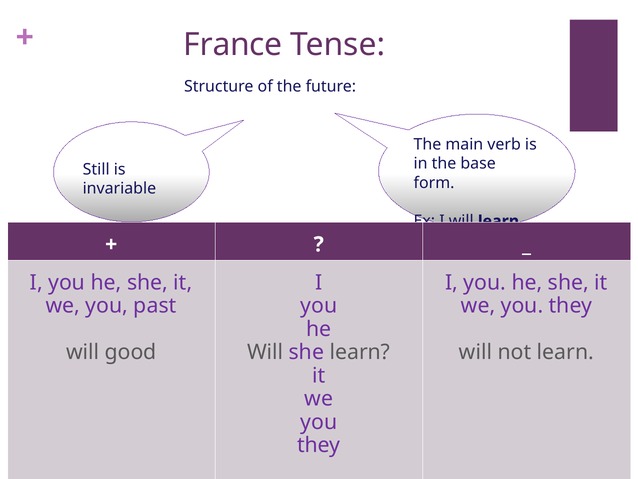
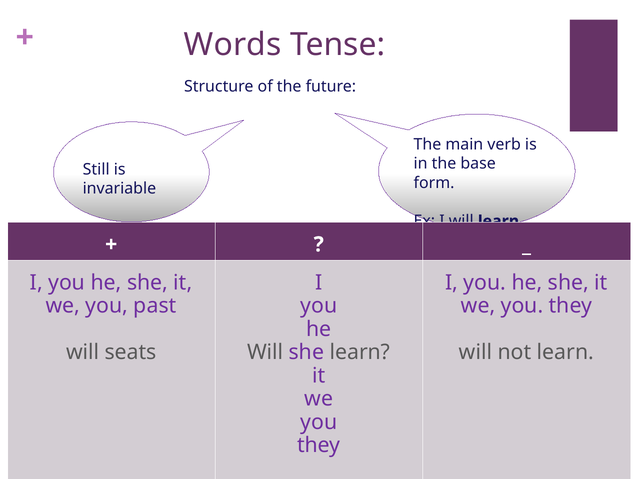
France: France -> Words (233, 45)
good: good -> seats (131, 352)
